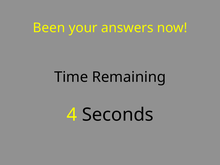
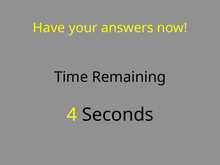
Been: Been -> Have (49, 28)
